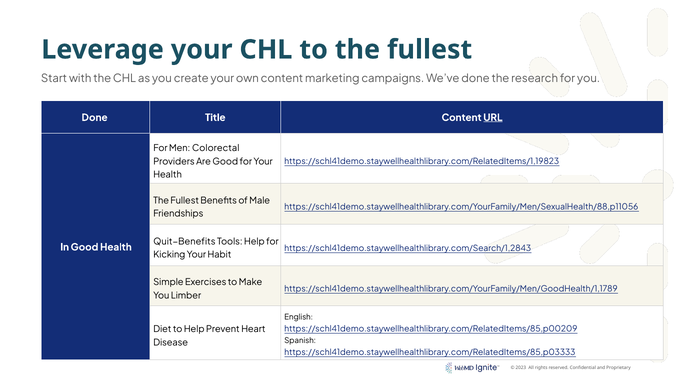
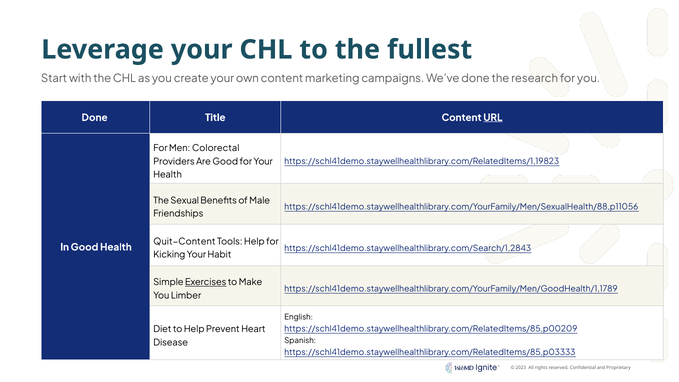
Fullest: Fullest -> Sexual (185, 200)
Quit-Benefits: Quit-Benefits -> Quit-Content (184, 242)
Exercises underline: none -> present (206, 282)
